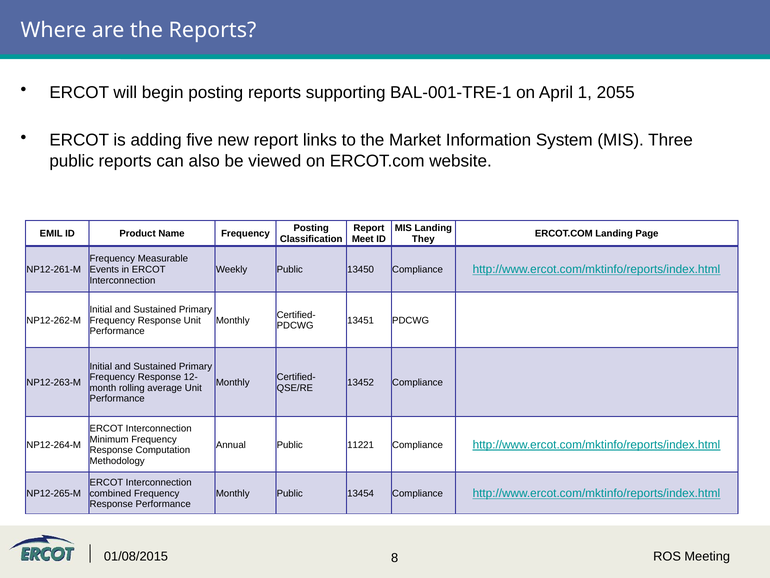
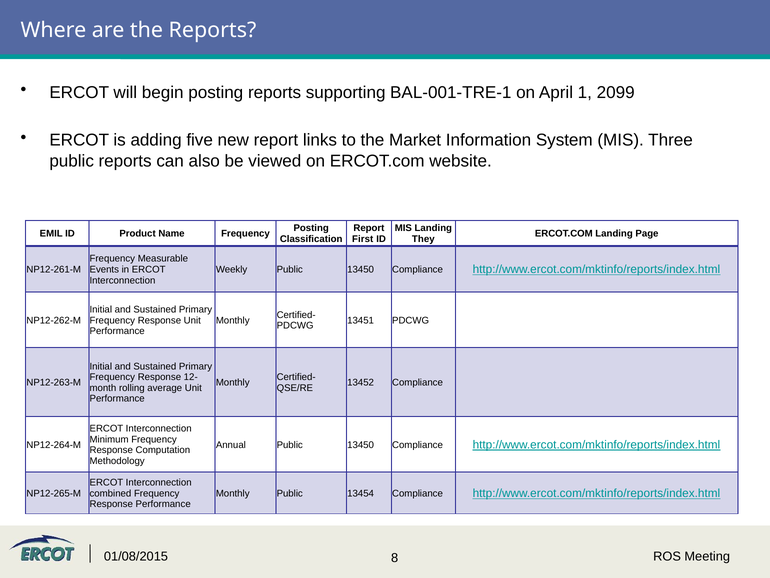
2055: 2055 -> 2099 (616, 92)
Meet: Meet -> First (363, 239)
Annual Public 11221: 11221 -> 13450 (361, 444)
